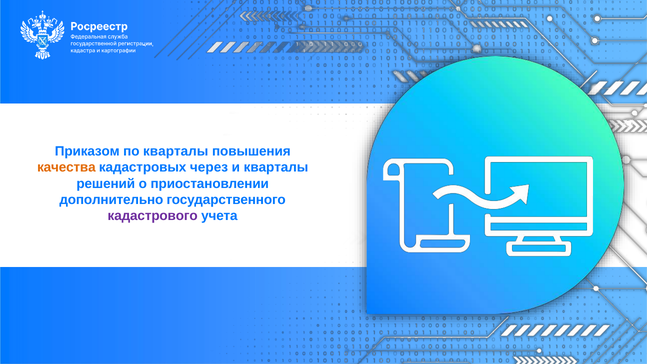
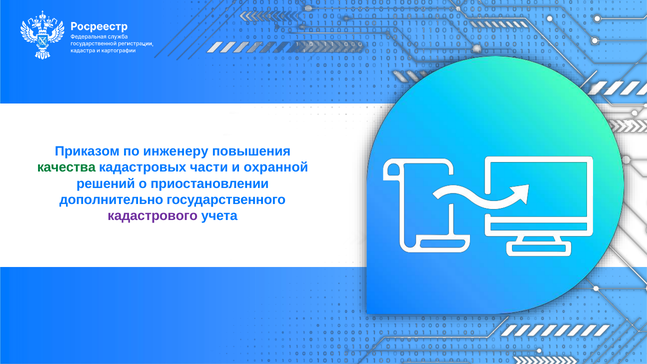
по кварталы: кварталы -> инженеру (176, 151)
качества colour: orange -> green (66, 167)
через: через -> части (209, 167)
и кварталы: кварталы -> охранной (276, 167)
